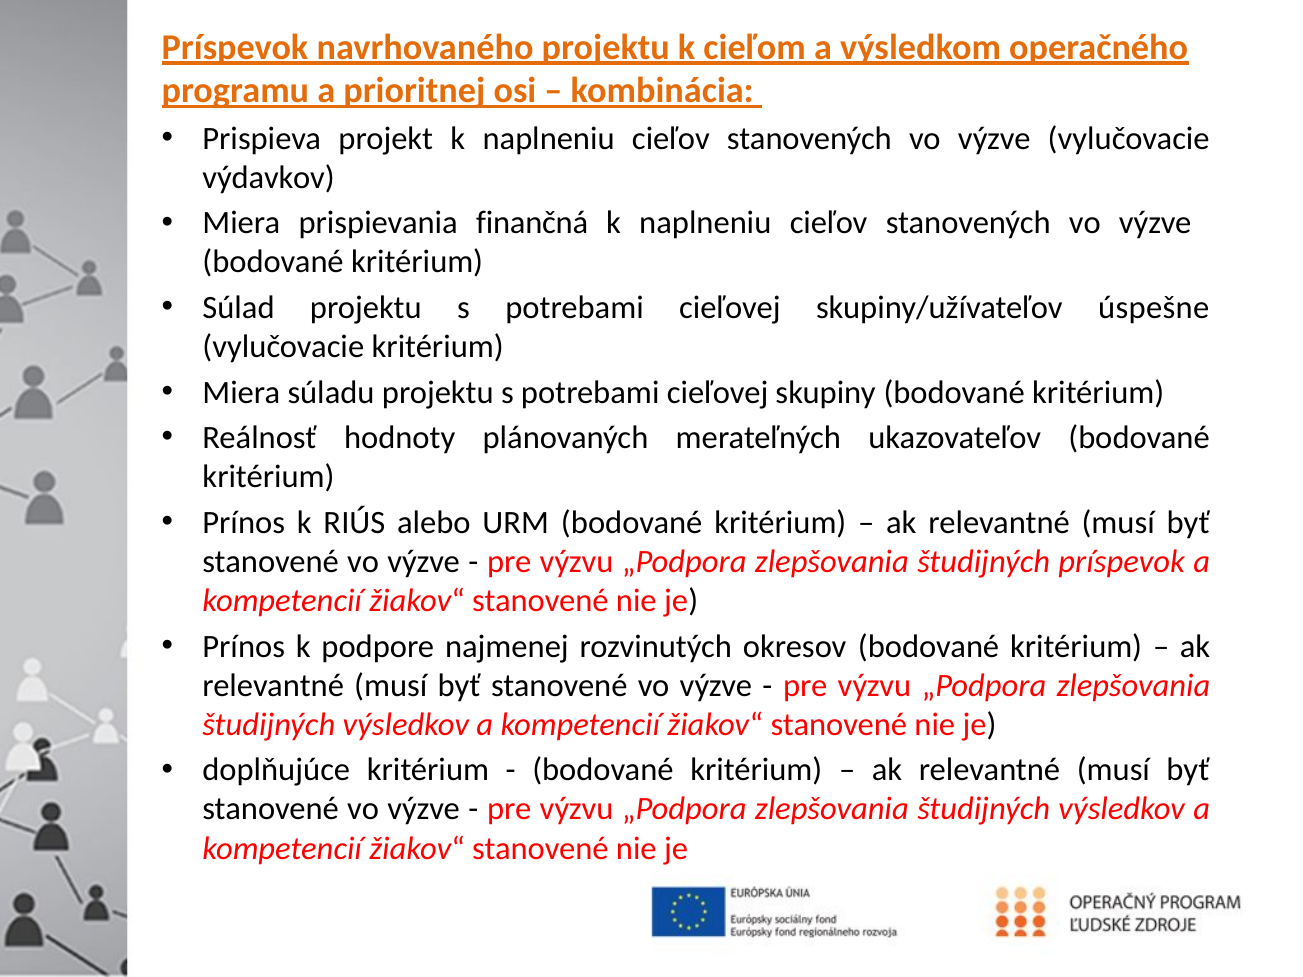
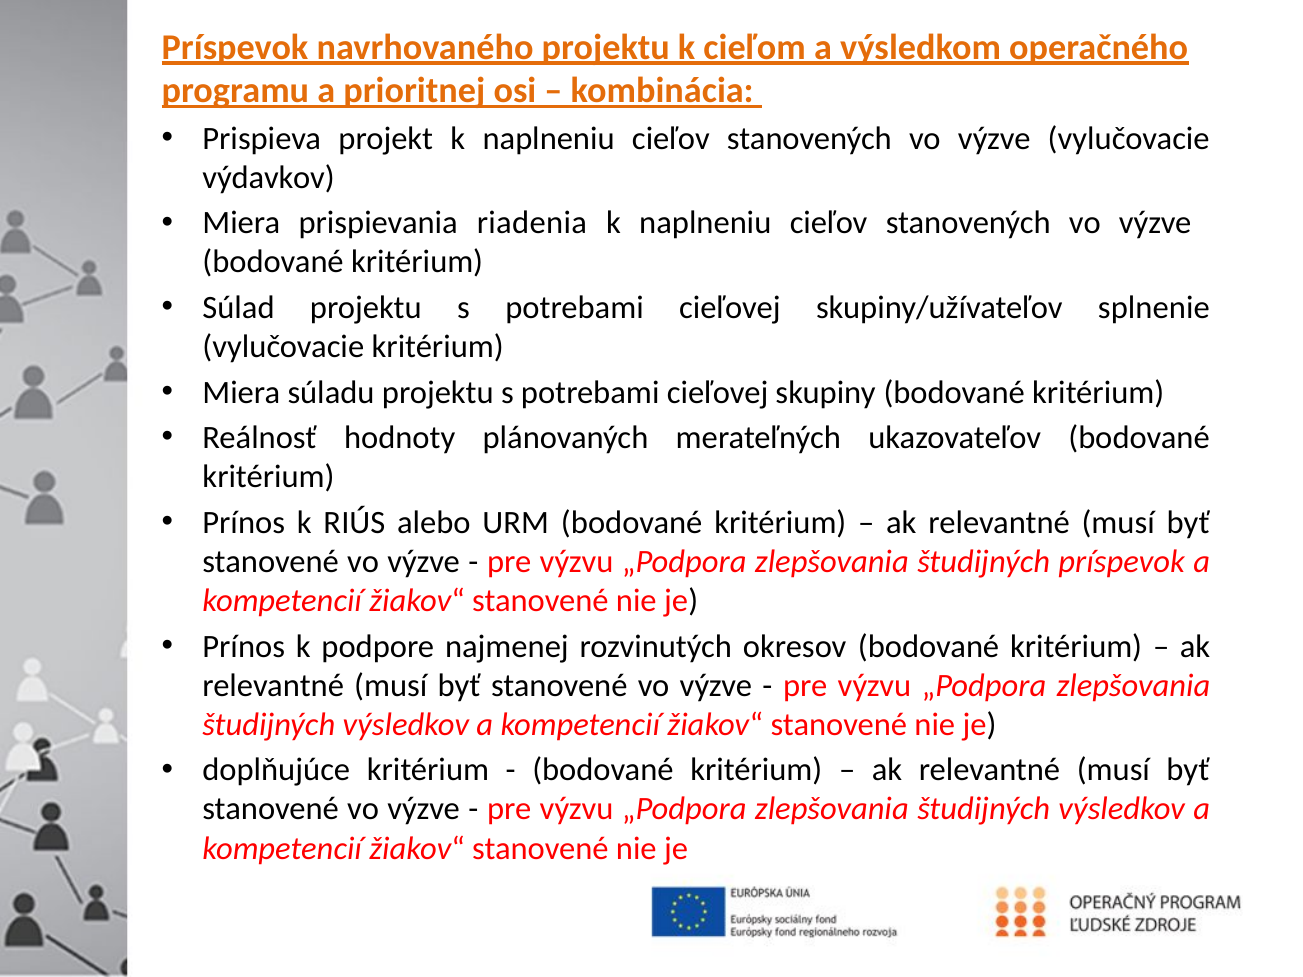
finančná: finančná -> riadenia (532, 223)
úspešne: úspešne -> splnenie (1154, 308)
